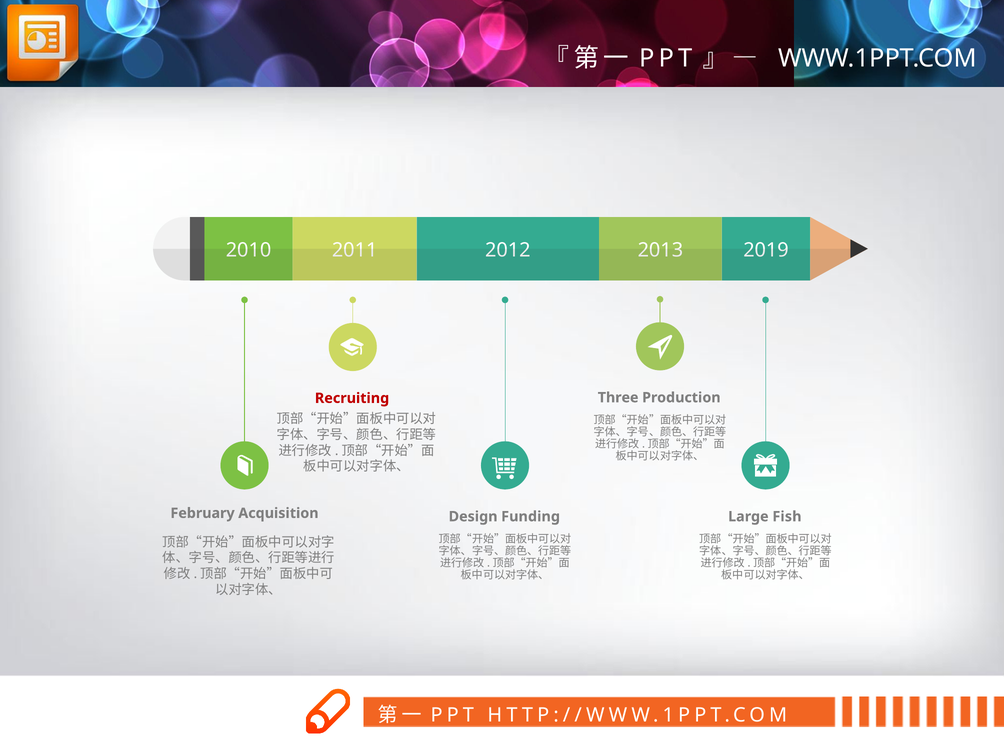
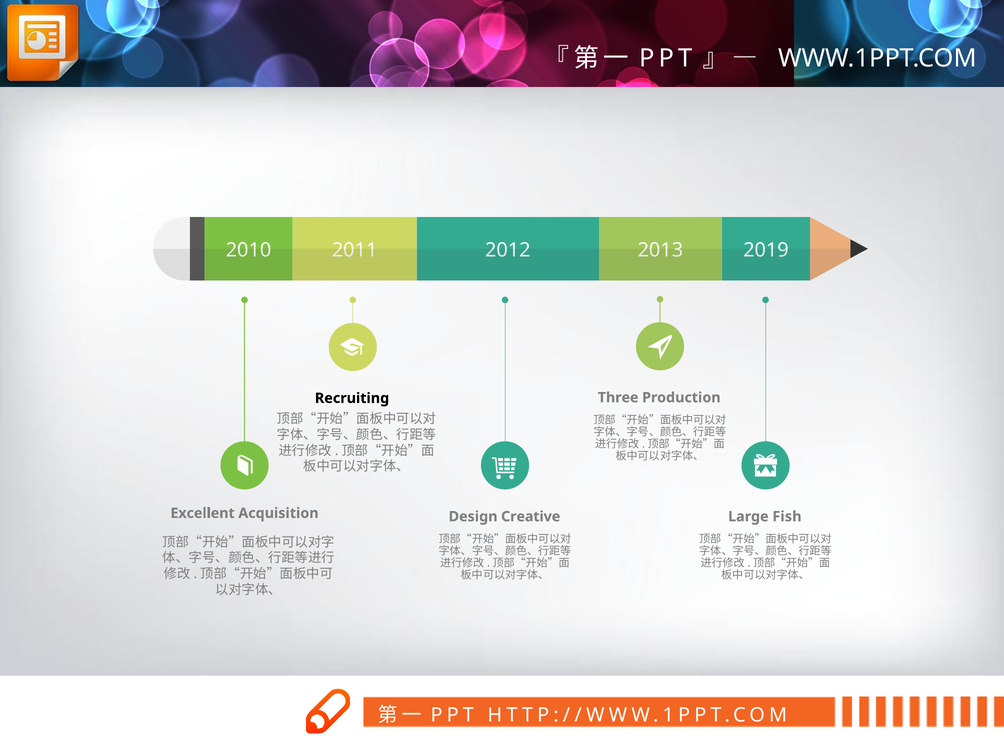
Recruiting colour: red -> black (352, 398)
February: February -> Excellent (203, 513)
Funding: Funding -> Creative (531, 517)
